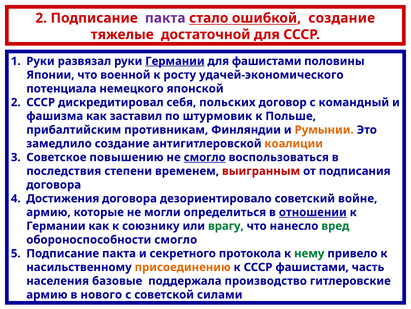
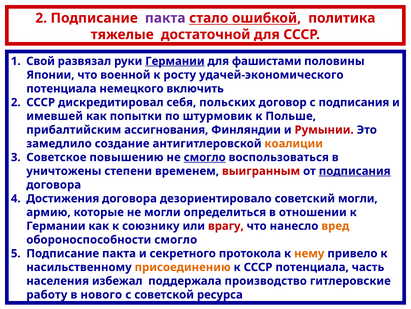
ошибкой создание: создание -> политика (342, 18)
Руки: Руки -> Свой (41, 61)
японской: японской -> включить (195, 88)
с командный: командный -> подписания (354, 102)
фашизма: фашизма -> имевшей (55, 116)
заставил: заставил -> попытки (136, 116)
противникам: противникам -> ассигнования (166, 130)
Румынии colour: orange -> red (324, 130)
последствия: последствия -> уничтожены (64, 171)
подписания underline: none -> present (355, 171)
советский войне: войне -> могли (358, 198)
отношении underline: present -> none (313, 212)
врагу colour: green -> red (226, 226)
вред colour: green -> orange (335, 226)
нему colour: green -> orange (309, 253)
СССР фашистами: фашистами -> потенциала (312, 267)
базовые: базовые -> избежал (117, 280)
армию: армию -> работу (47, 294)
силами: силами -> ресурса (220, 294)
